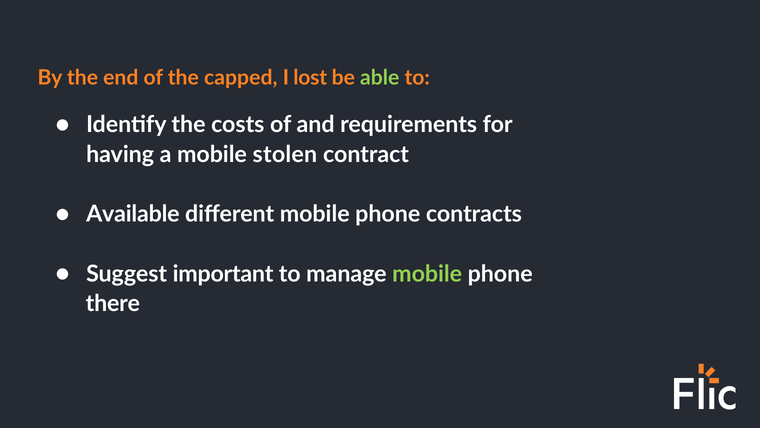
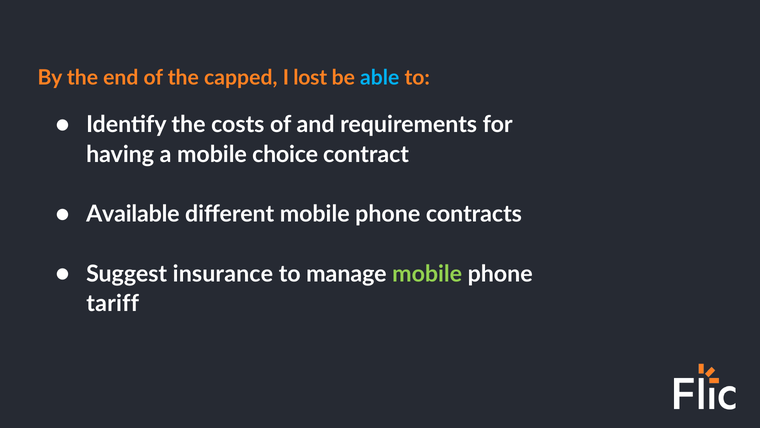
able colour: light green -> light blue (380, 78)
stolen: stolen -> choice (285, 154)
important: important -> insurance (223, 274)
there: there -> tariff (113, 303)
